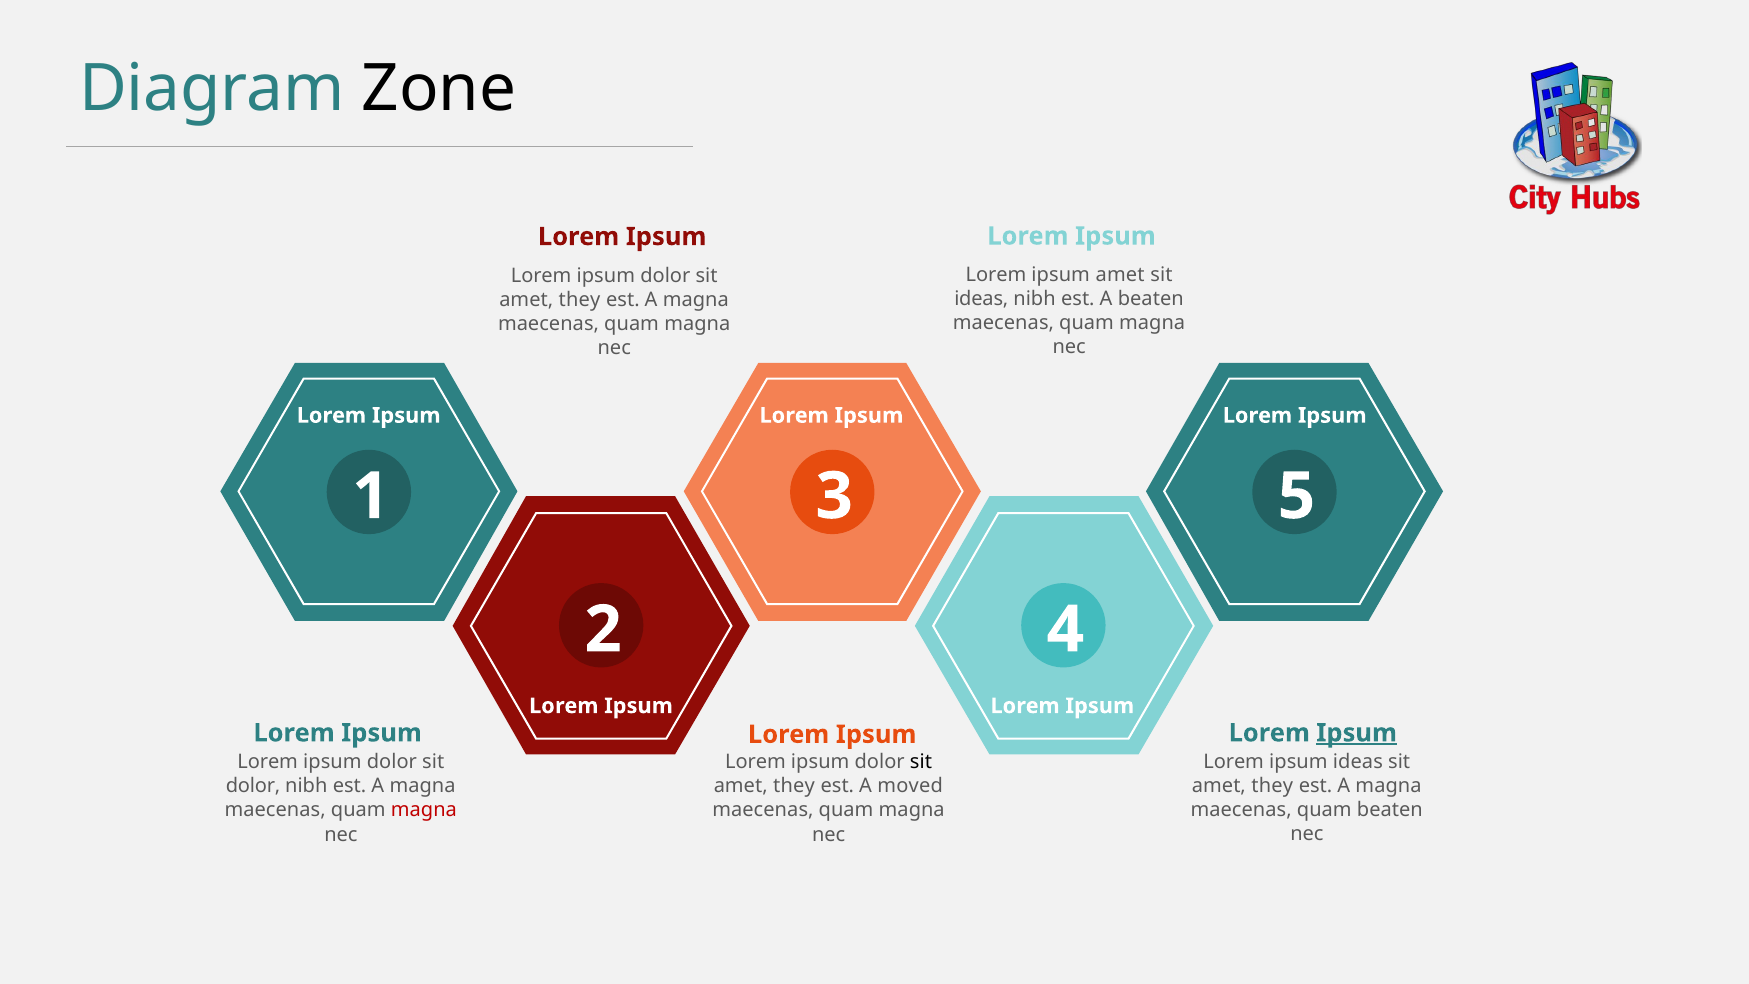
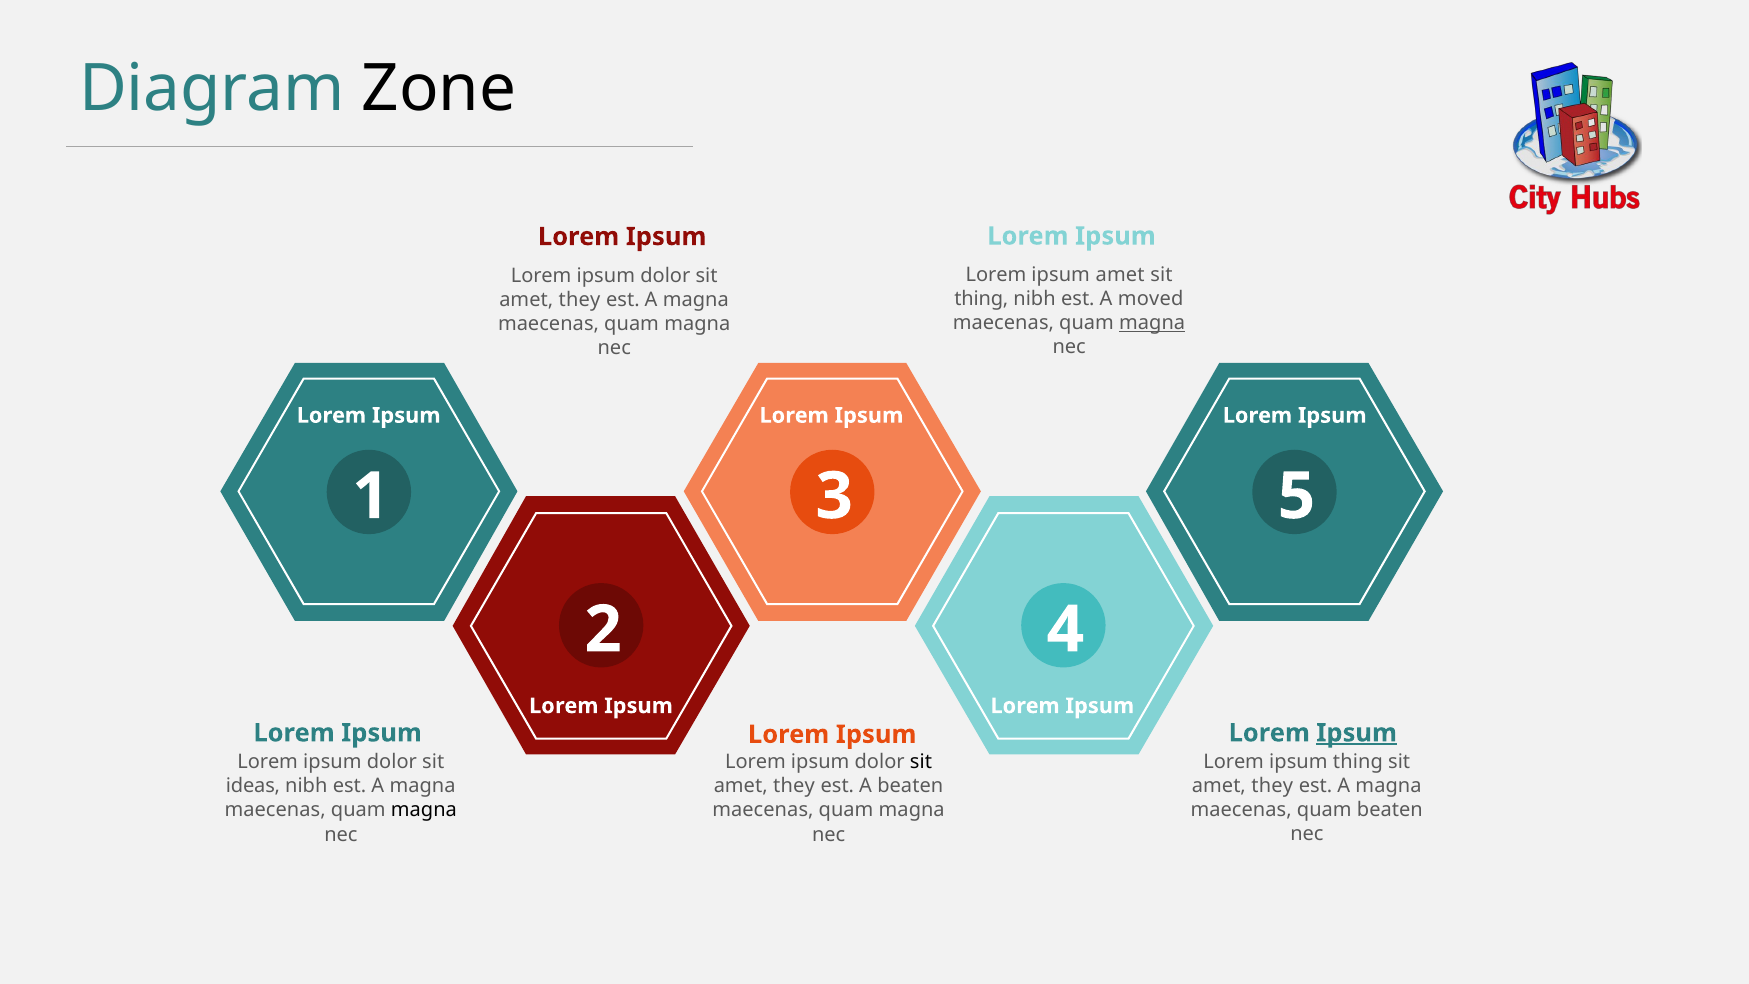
ideas: ideas -> thing (981, 299)
A beaten: beaten -> moved (1151, 299)
magna underline: none -> present (1152, 323)
ipsum ideas: ideas -> thing (1358, 762)
dolor: dolor -> ideas (253, 786)
A moved: moved -> beaten (910, 786)
magna colour: red -> black (424, 810)
